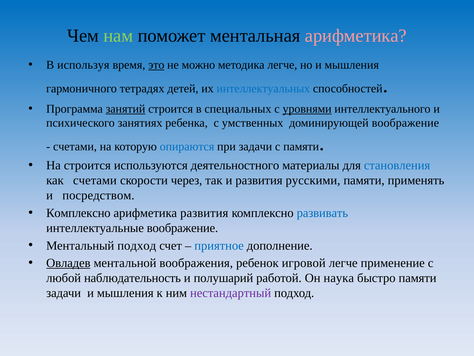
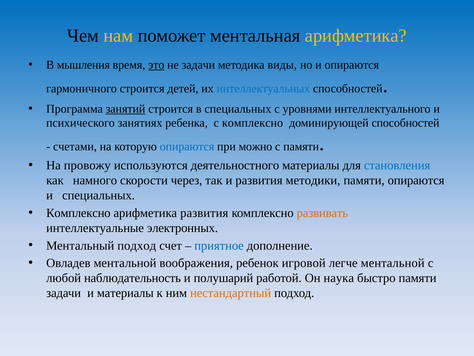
нам colour: light green -> yellow (118, 36)
арифметика colour: pink -> yellow (356, 36)
используя: используя -> мышления (83, 65)
не можно: можно -> задачи (198, 65)
методика легче: легче -> виды (282, 65)
но и мышления: мышления -> опираются (352, 65)
гармоничного тетрадях: тетрадях -> строится (142, 88)
уровнями underline: present -> none (307, 109)
с умственных: умственных -> комплексно (253, 123)
доминирующей воображение: воображение -> способностей (406, 123)
при задачи: задачи -> можно (255, 146)
На строится: строится -> провожу (87, 165)
как счетами: счетами -> намного (95, 180)
русскими: русскими -> методики (313, 180)
памяти применять: применять -> опираются (416, 180)
и посредством: посредством -> специальных (99, 195)
развивать colour: blue -> orange (322, 213)
интеллектуальные воображение: воображение -> электронных (182, 228)
Овладев underline: present -> none (68, 263)
легче применение: применение -> ментальной (393, 263)
задачи и мышления: мышления -> материалы (125, 293)
нестандартный colour: purple -> orange (231, 293)
